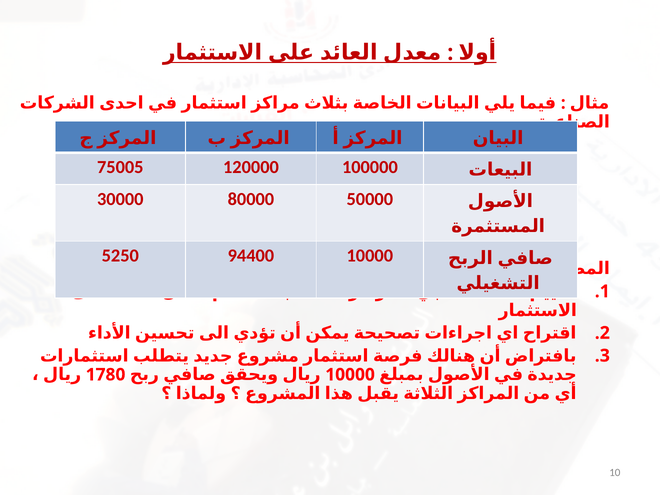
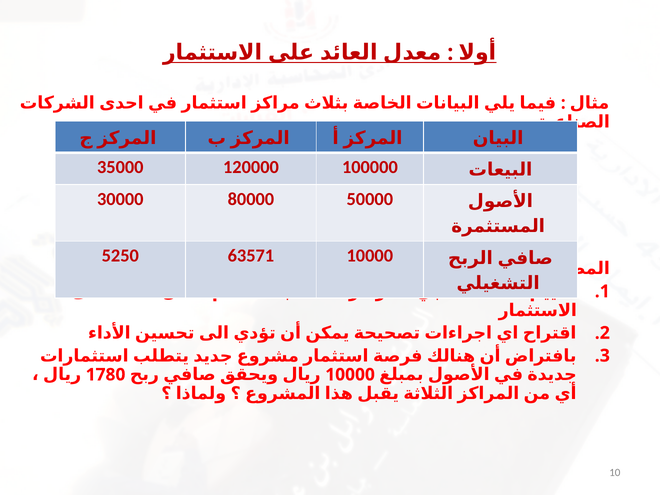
75005: 75005 -> 35000 (120, 167)
94400: 94400 -> 63571 (251, 256)
